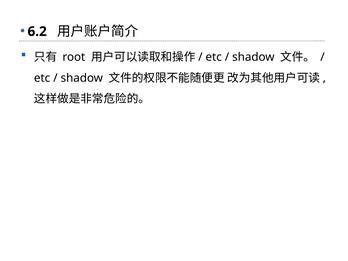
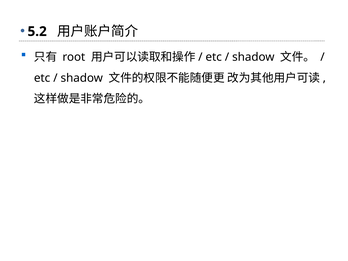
6.2: 6.2 -> 5.2 (37, 31)
